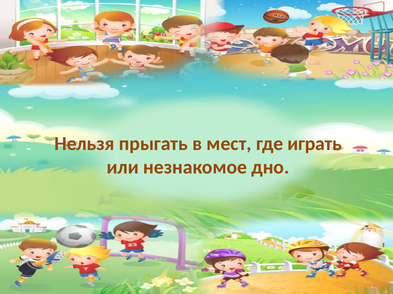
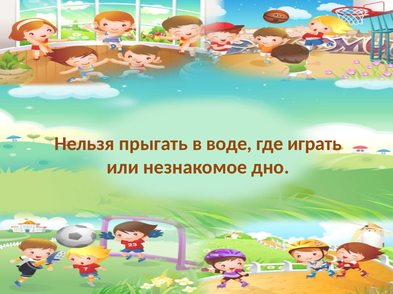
мест: мест -> воде (229, 144)
